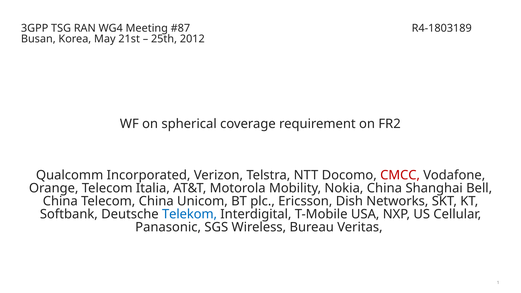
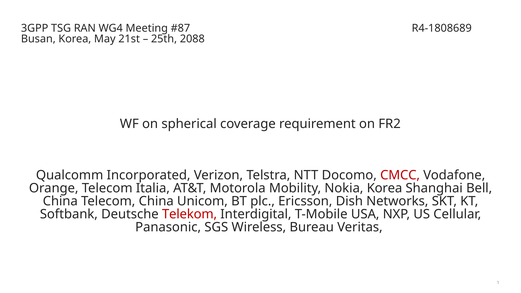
R4-1803189: R4-1803189 -> R4-1808689 (442, 28)
2012: 2012 -> 2088 (192, 39)
Nokia China: China -> Korea (385, 188)
Telekom colour: blue -> red (190, 214)
